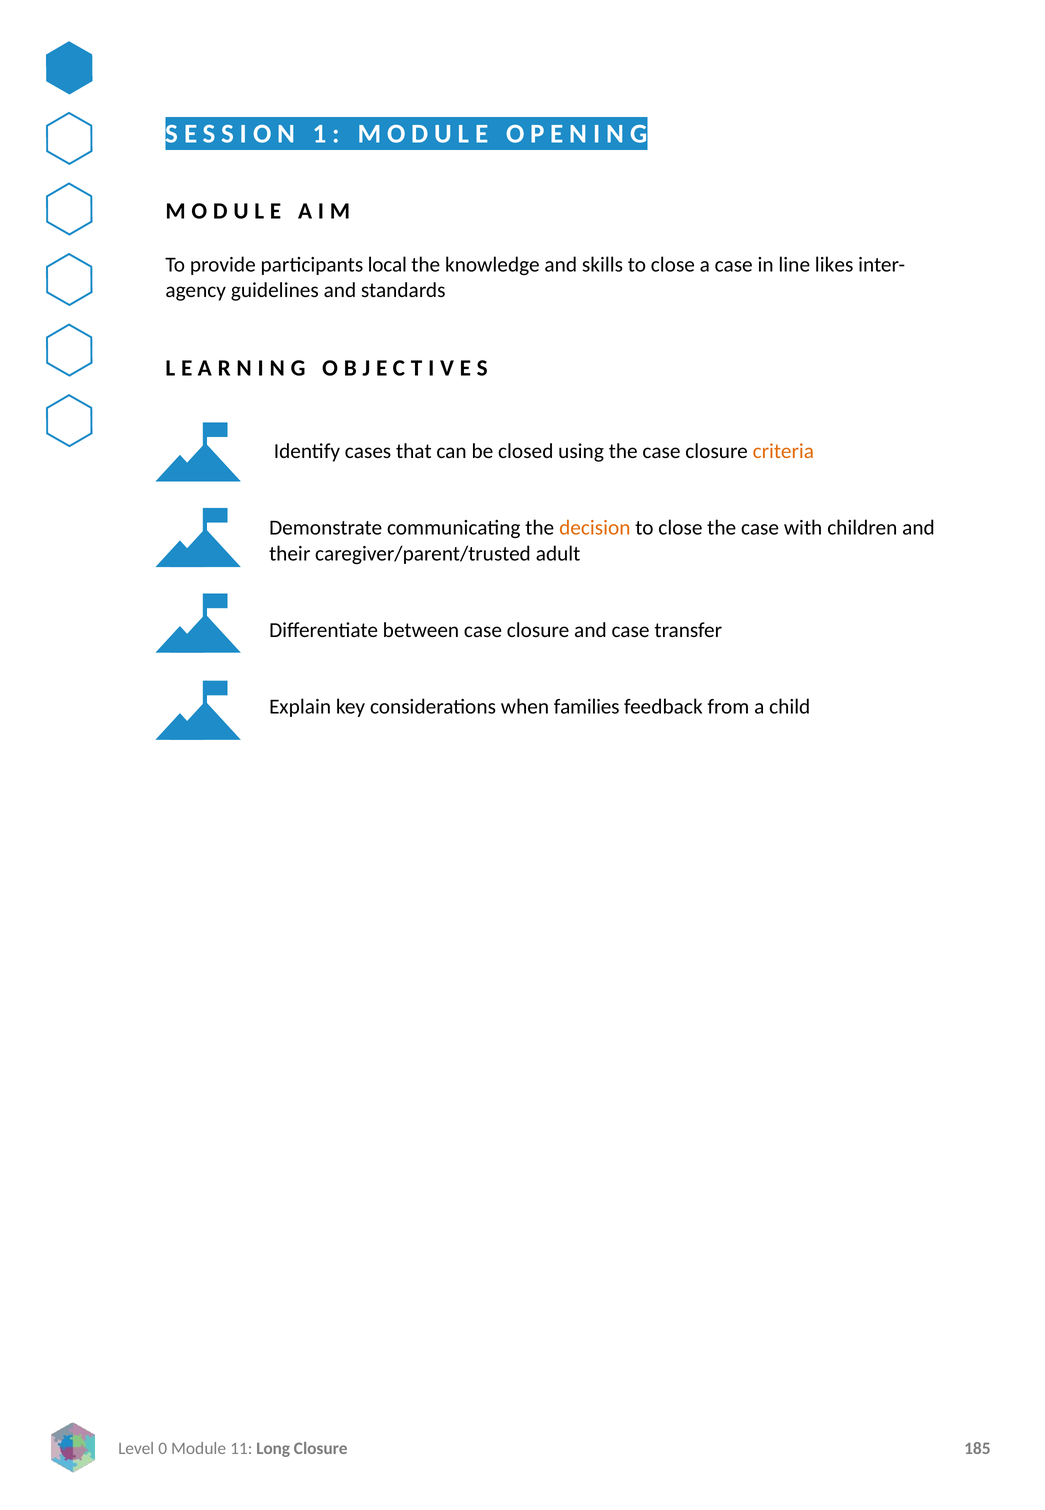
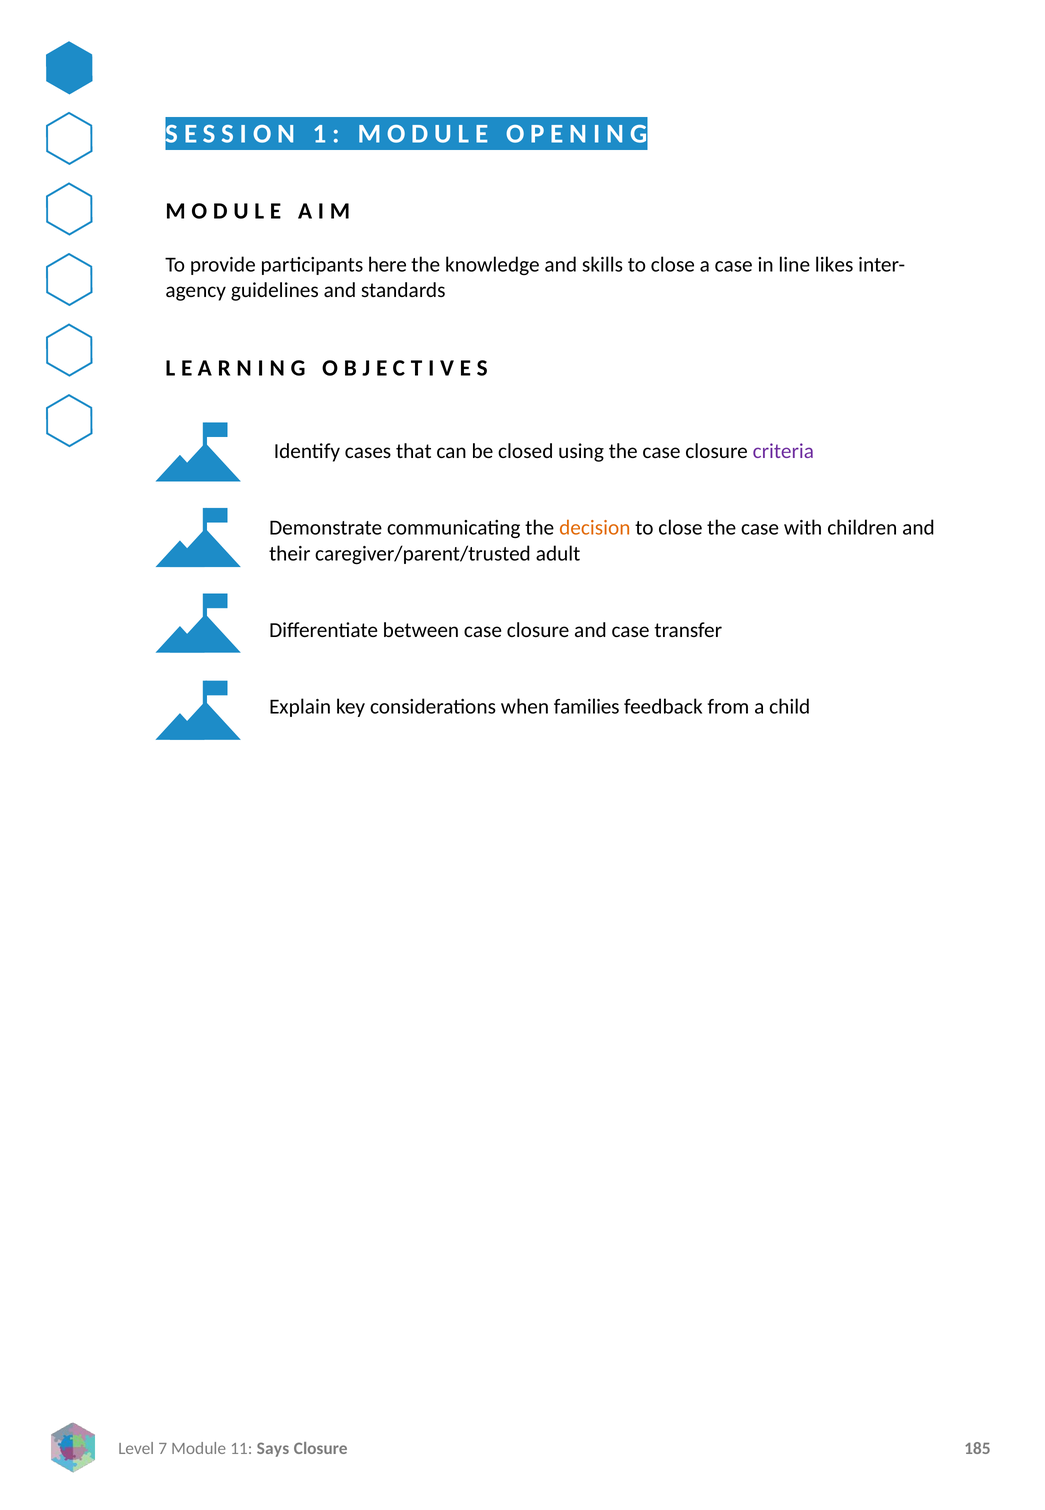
local: local -> here (387, 265)
criteria colour: orange -> purple (783, 451)
0: 0 -> 7 (163, 1448)
Long: Long -> Says (273, 1448)
